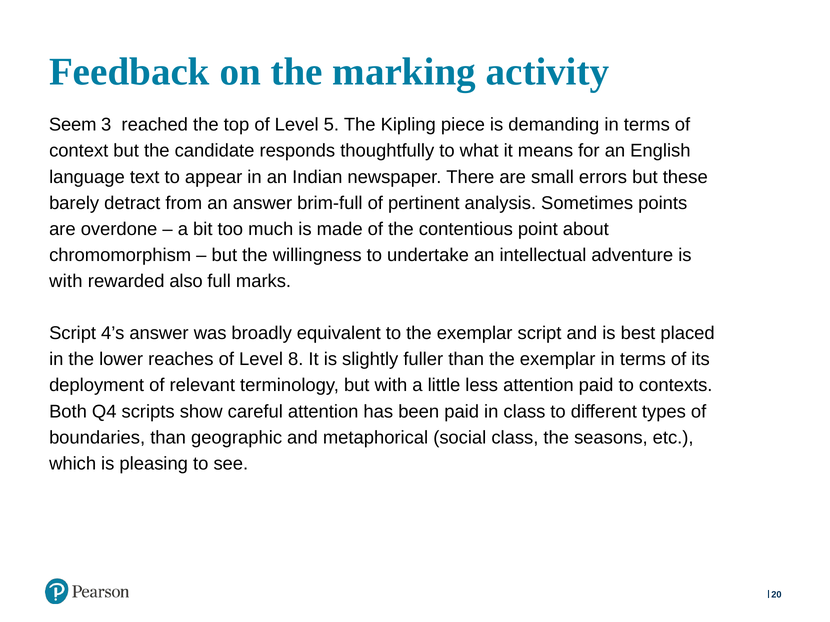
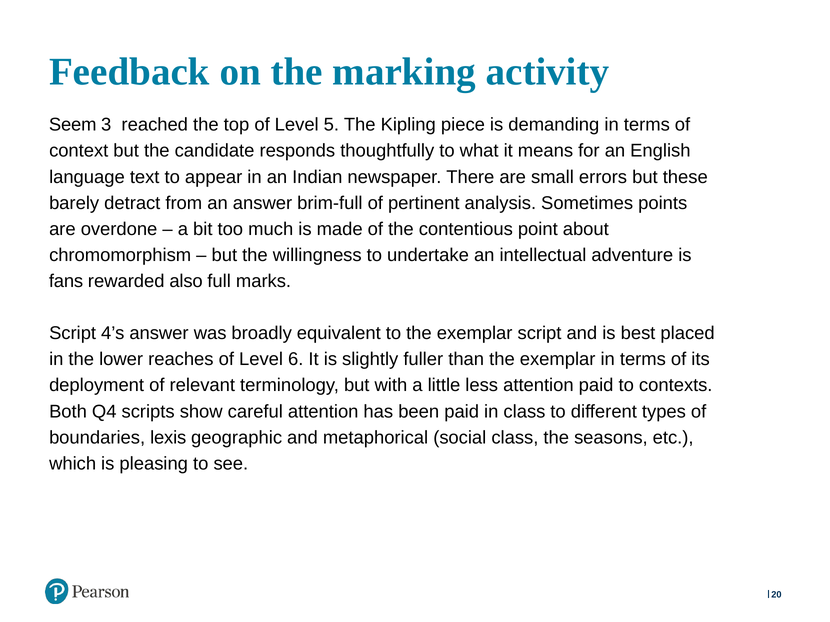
with: with -> fans (66, 281)
8: 8 -> 6 (296, 360)
boundaries than: than -> lexis (168, 438)
